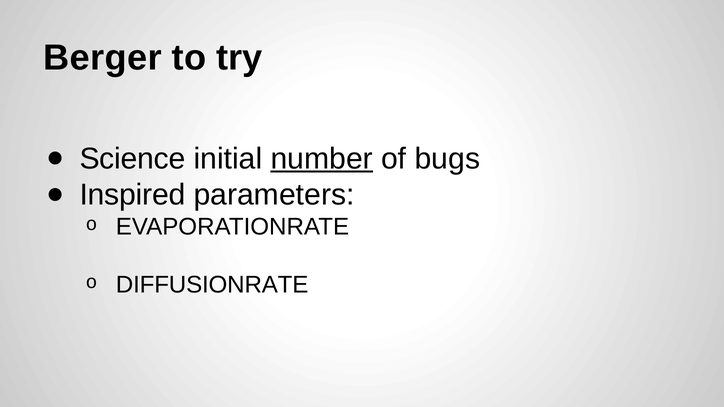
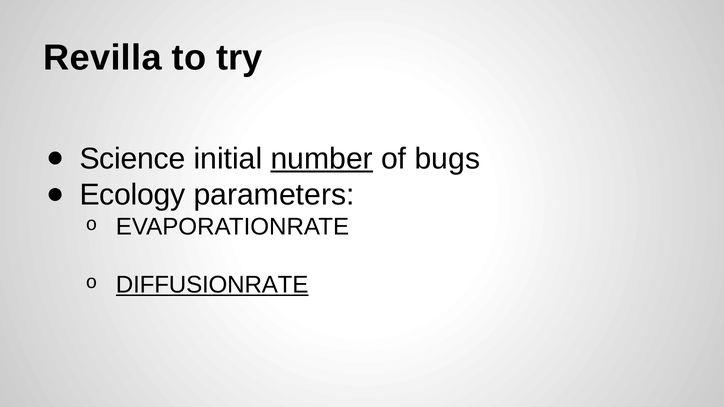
Berger: Berger -> Revilla (103, 58)
Inspired: Inspired -> Ecology (133, 195)
DIFFUSIONRATE underline: none -> present (212, 285)
